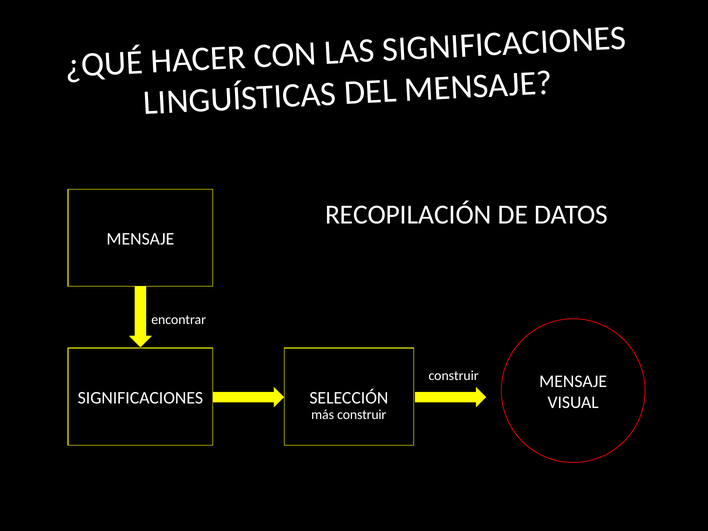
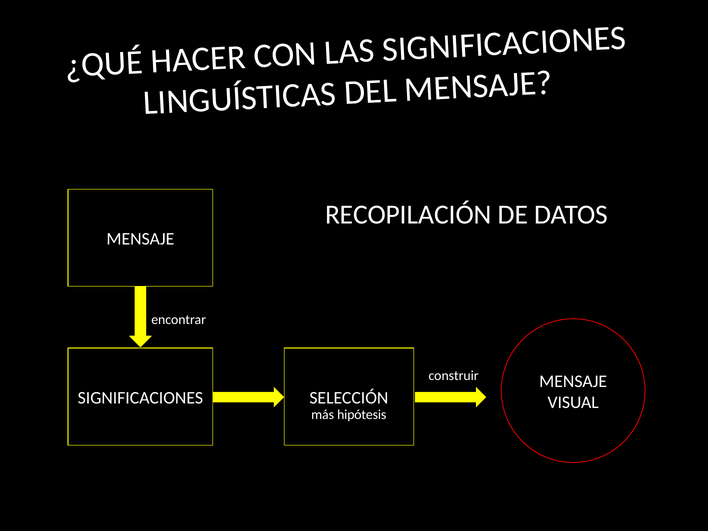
más construir: construir -> hipótesis (362, 415)
